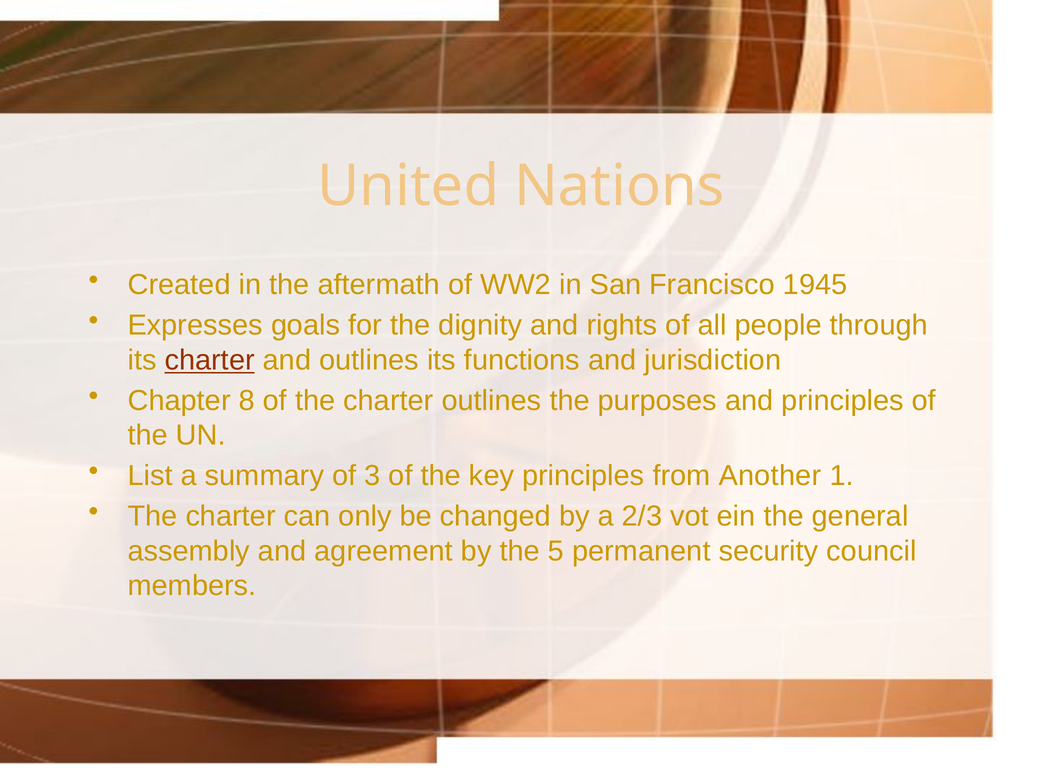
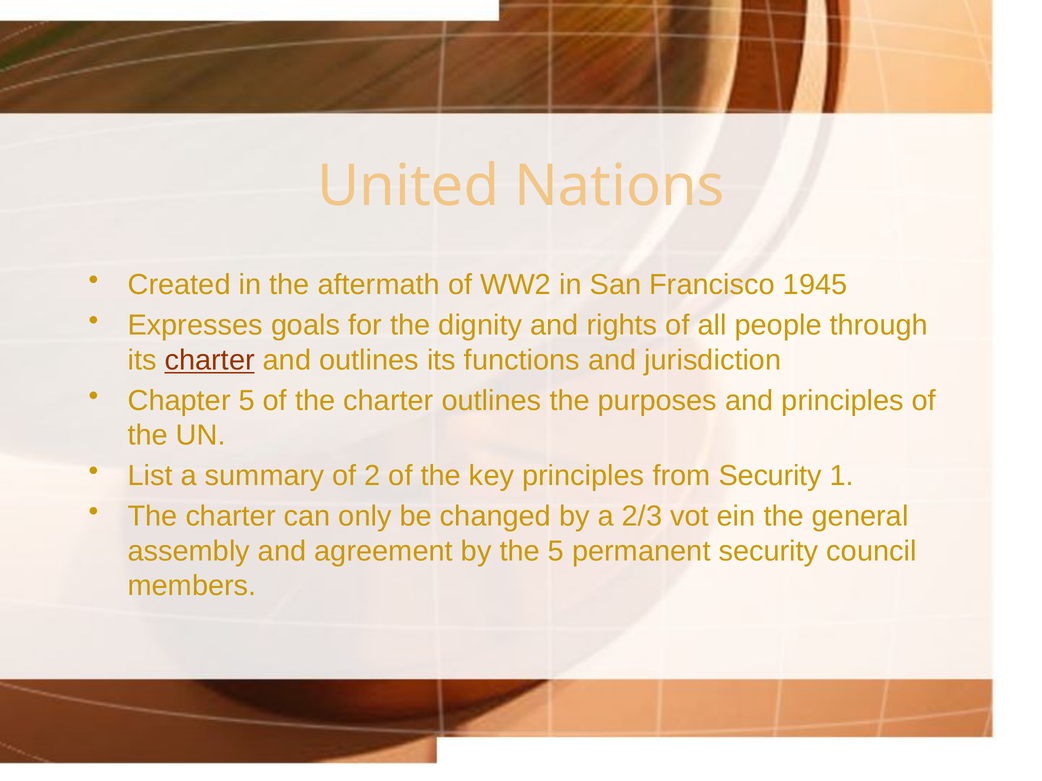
Chapter 8: 8 -> 5 (247, 401)
3: 3 -> 2 (372, 476)
from Another: Another -> Security (770, 476)
